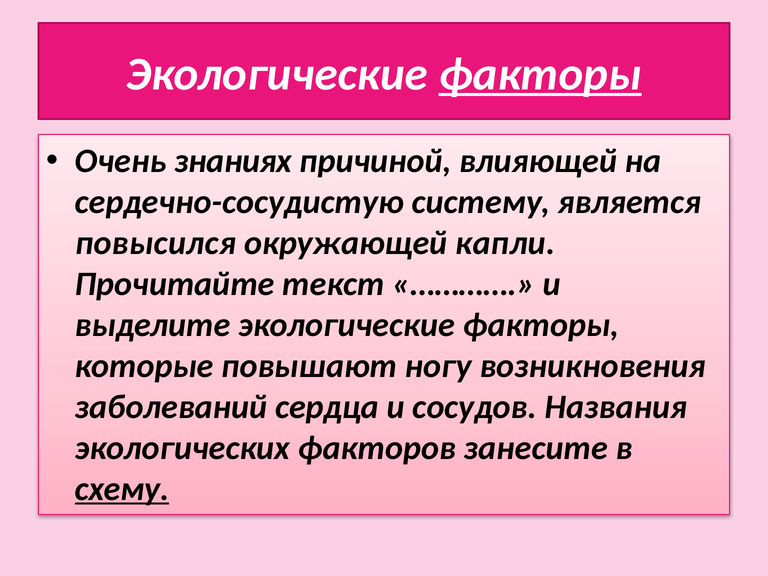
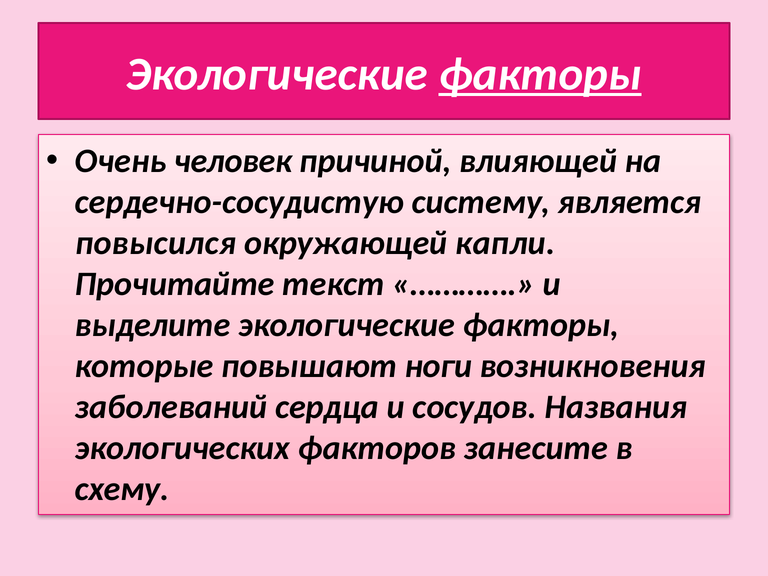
знаниях: знаниях -> человек (233, 161)
ногу: ногу -> ноги (439, 366)
схему underline: present -> none (122, 489)
